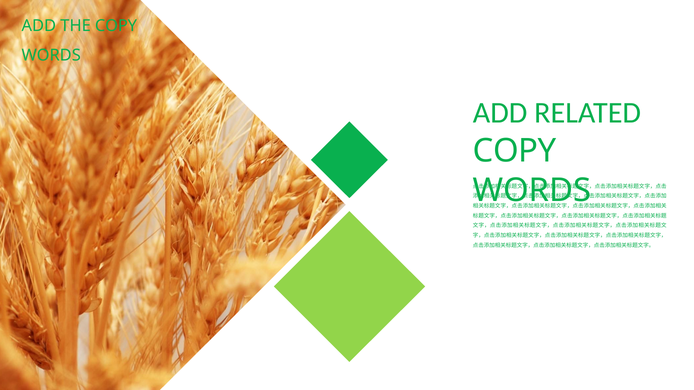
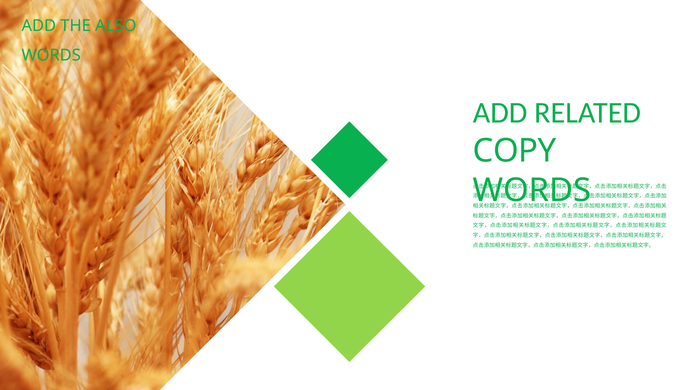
THE COPY: COPY -> ALSO (116, 26)
